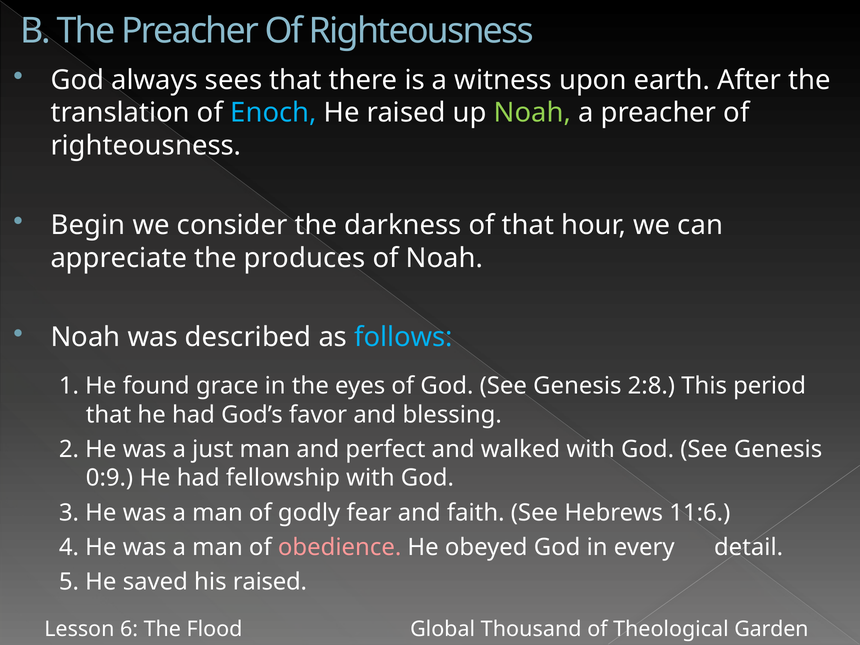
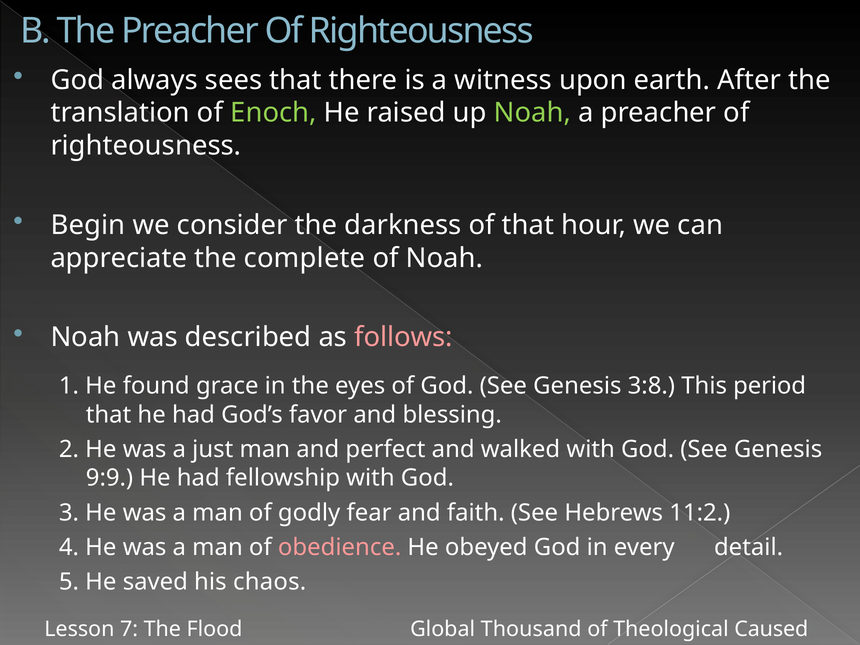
Enoch colour: light blue -> light green (273, 113)
produces: produces -> complete (305, 258)
follows colour: light blue -> pink (403, 337)
2:8: 2:8 -> 3:8 (651, 386)
0:9: 0:9 -> 9:9 (110, 478)
11:6: 11:6 -> 11:2 (700, 513)
his raised: raised -> chaos (270, 582)
6: 6 -> 7 (129, 629)
Garden: Garden -> Caused (771, 629)
